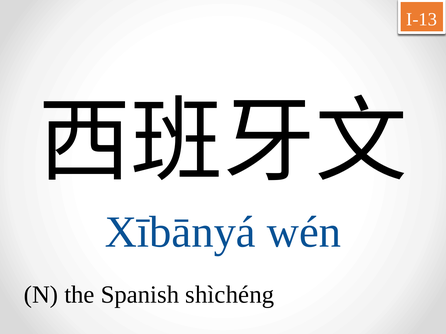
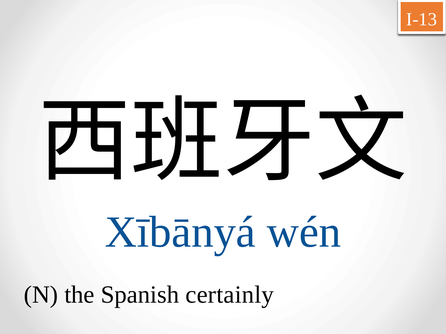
shìchéng: shìchéng -> certainly (230, 295)
